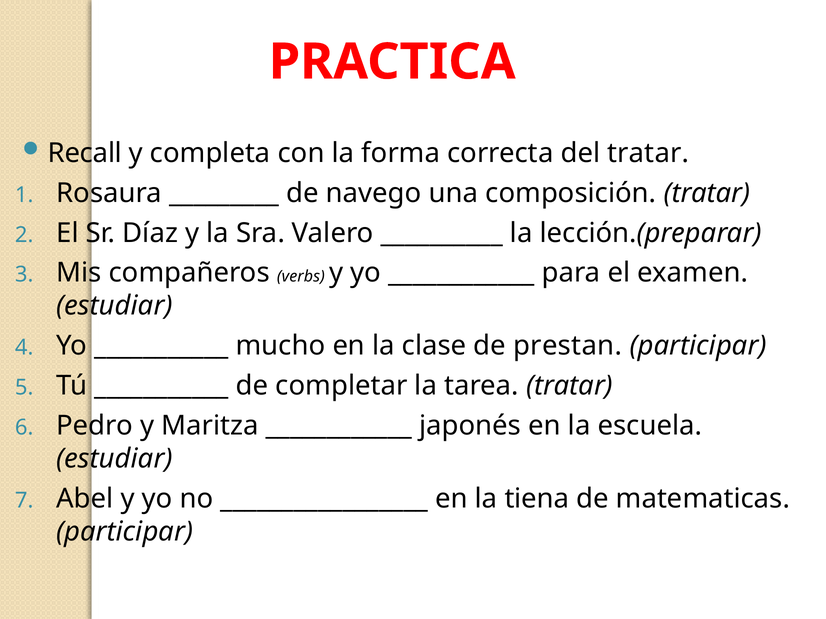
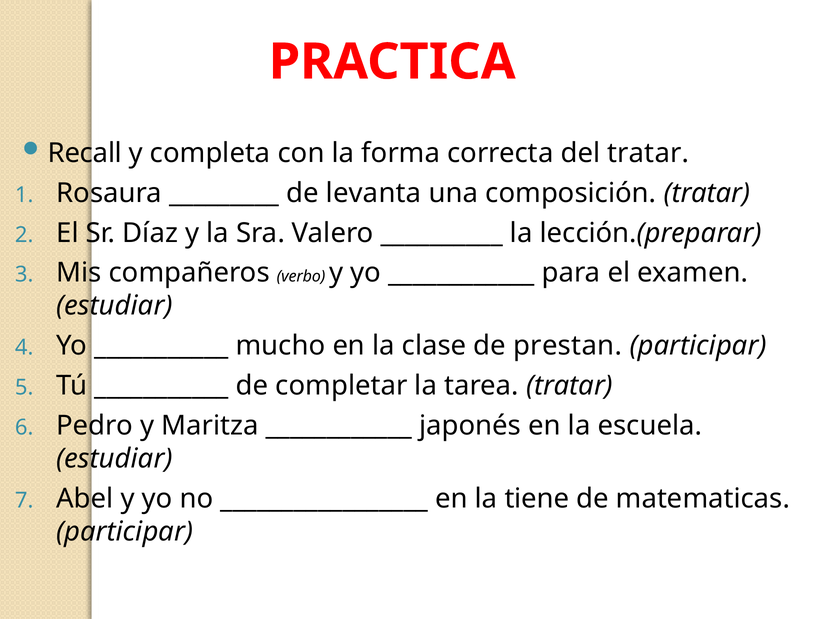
navego: navego -> levanta (374, 193)
verbs: verbs -> verbo (301, 277)
tiena: tiena -> tiene (537, 499)
